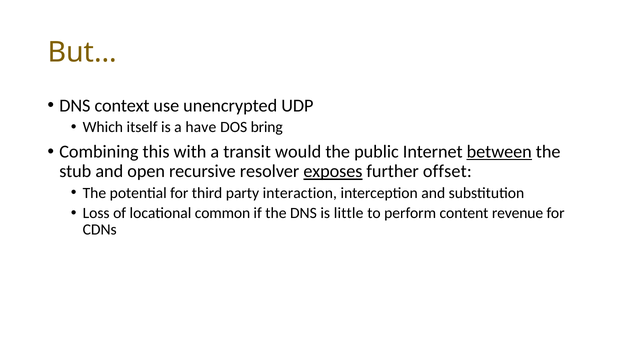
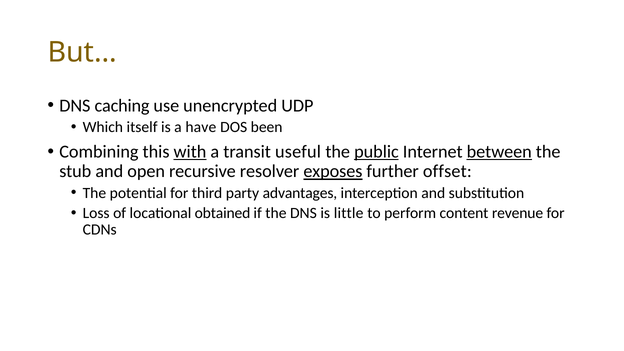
context: context -> caching (122, 106)
bring: bring -> been (267, 127)
with underline: none -> present (190, 152)
would: would -> useful (298, 152)
public underline: none -> present (376, 152)
interaction: interaction -> advantages (300, 193)
common: common -> obtained (223, 213)
